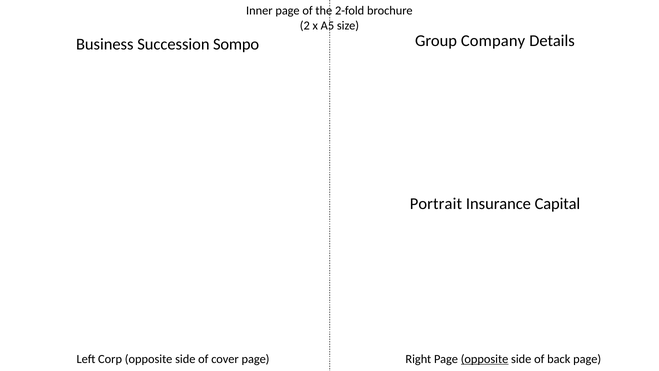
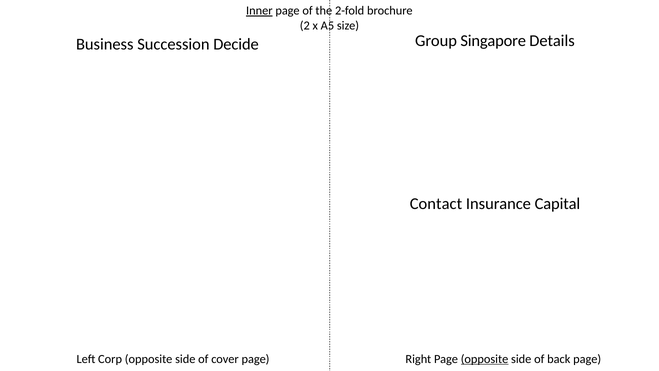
Inner underline: none -> present (259, 11)
Sompo: Sompo -> Decide (236, 44)
Company: Company -> Singapore (493, 41)
Portrait: Portrait -> Contact (436, 204)
